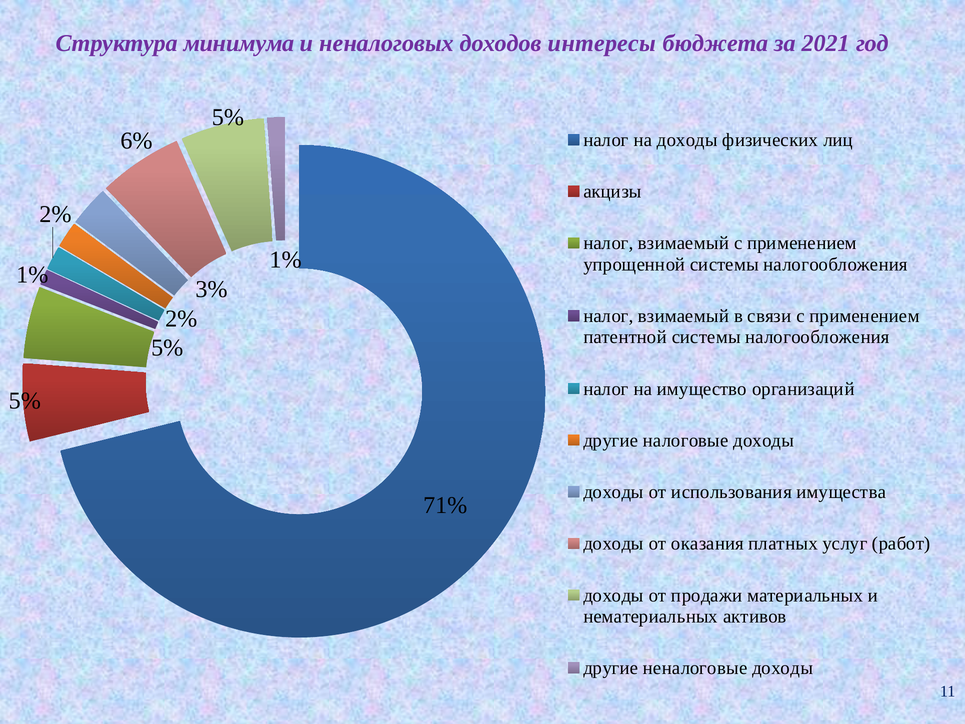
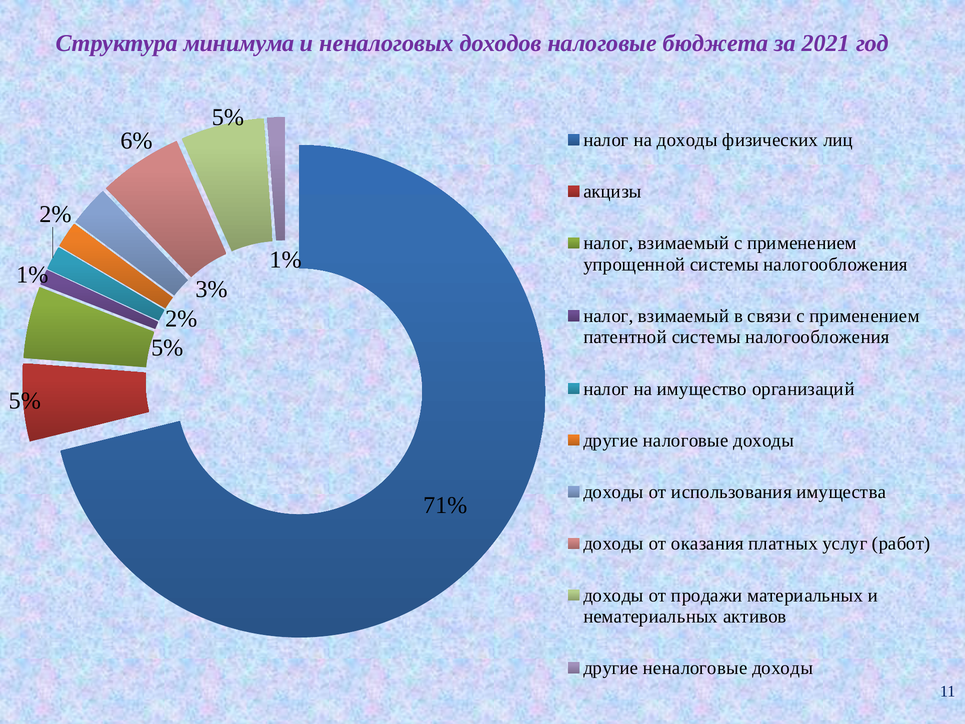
доходов интересы: интересы -> налоговые (602, 43)
